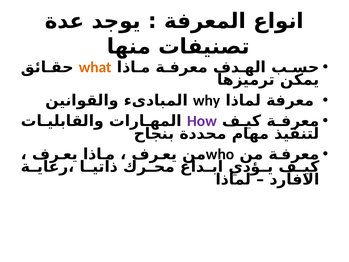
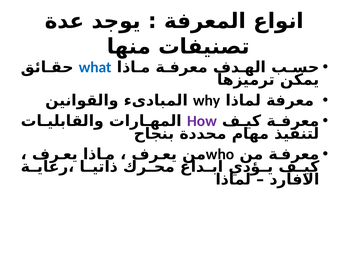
what colour: orange -> blue (95, 67)
